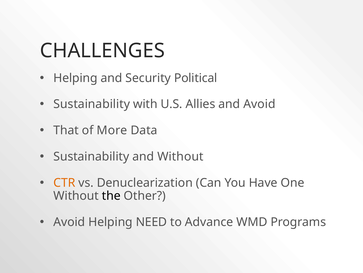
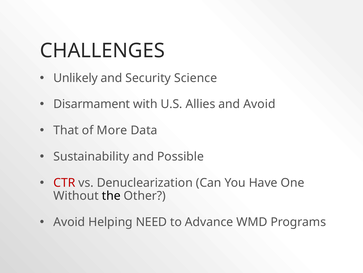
Helping: Helping -> Unlikely (76, 78)
Political: Political -> Science (196, 78)
Sustainability: Sustainability -> Disarmament (92, 104)
and Without: Without -> Possible (180, 156)
CTR colour: orange -> red (64, 182)
